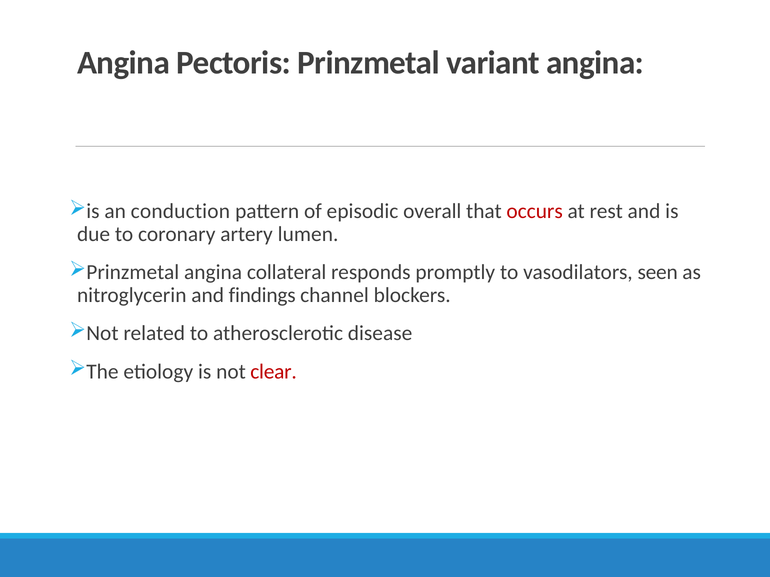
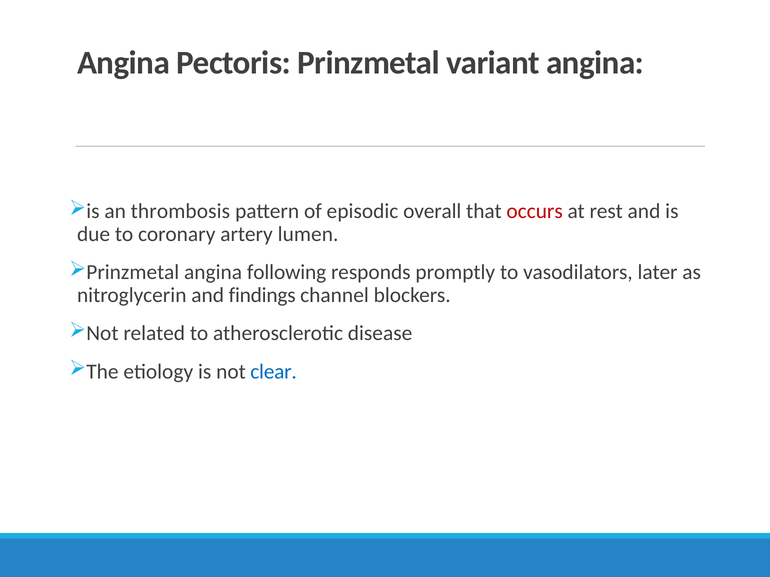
conduction: conduction -> thrombosis (180, 211)
collateral: collateral -> following (287, 273)
seen: seen -> later (658, 273)
clear colour: red -> blue (274, 372)
